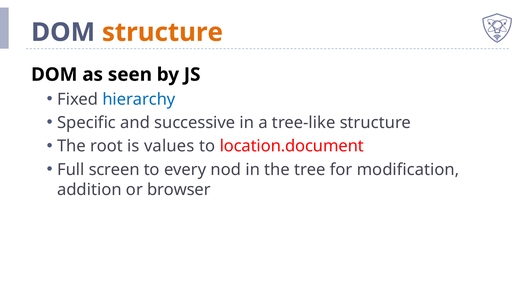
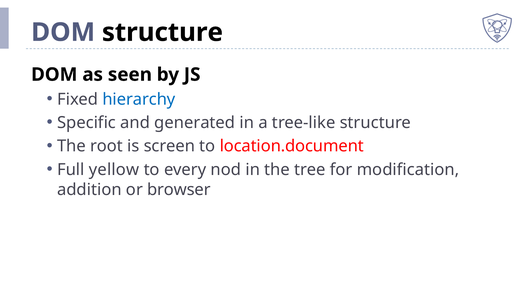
structure colour: orange -> black (162, 32)
successive: successive -> generated (195, 123)
values: values -> screen (169, 146)
screen: screen -> yellow (114, 170)
